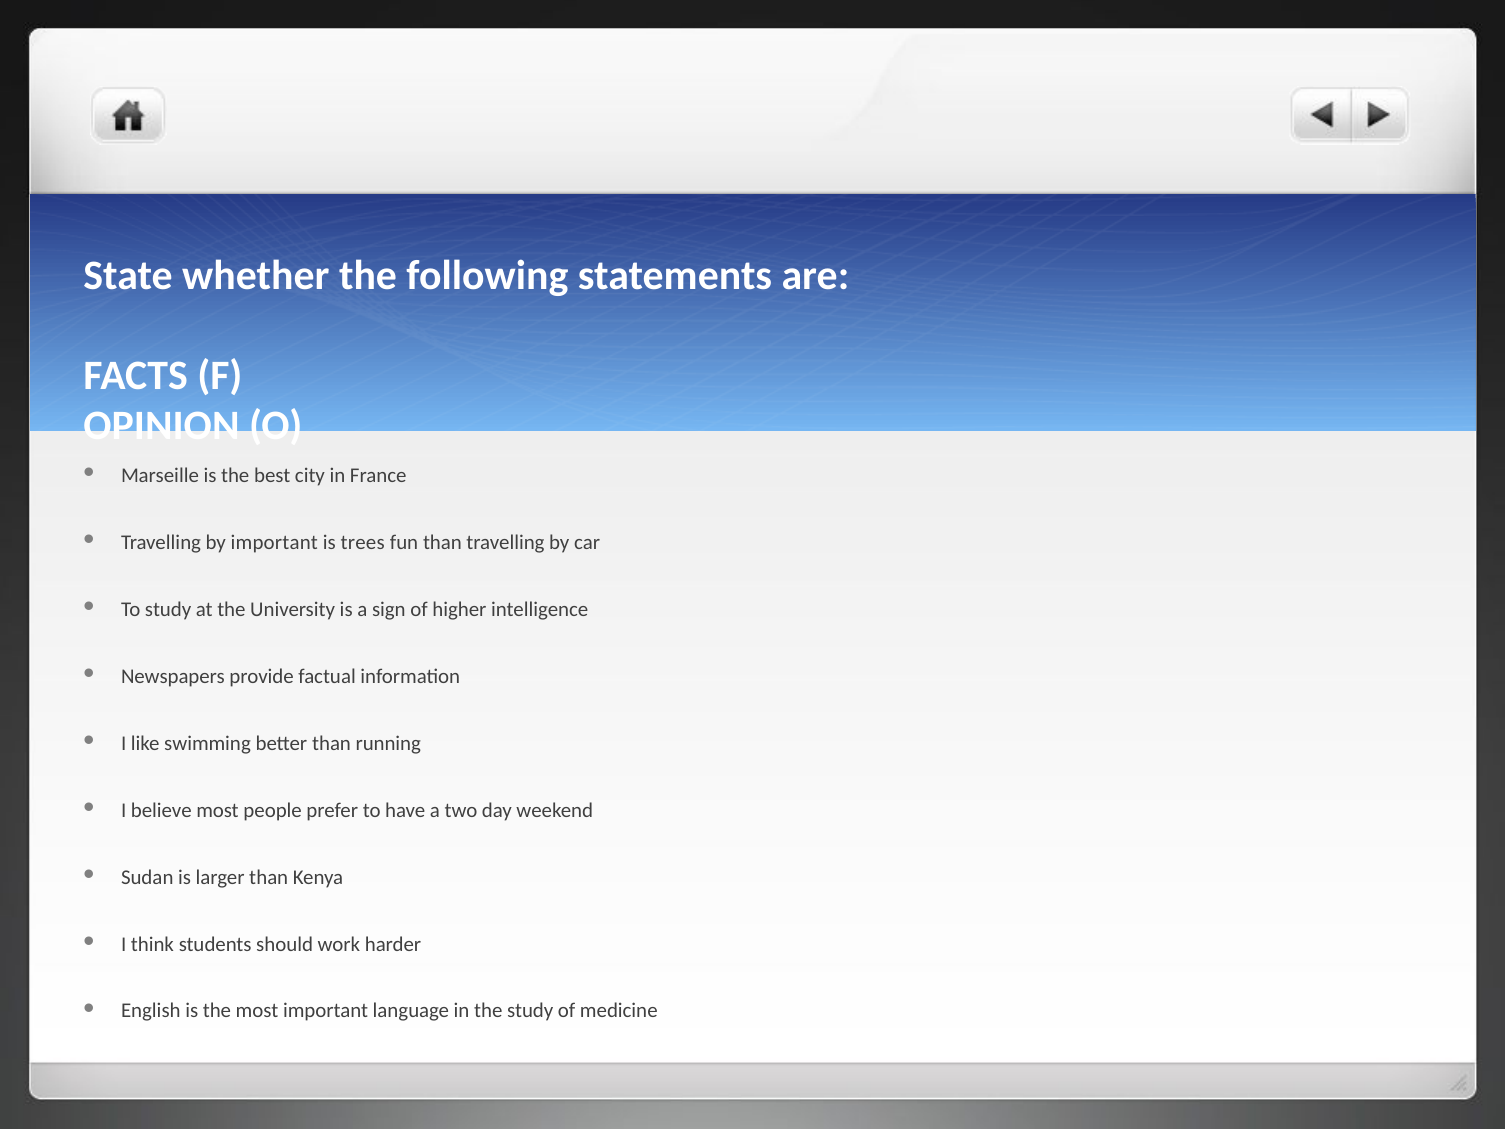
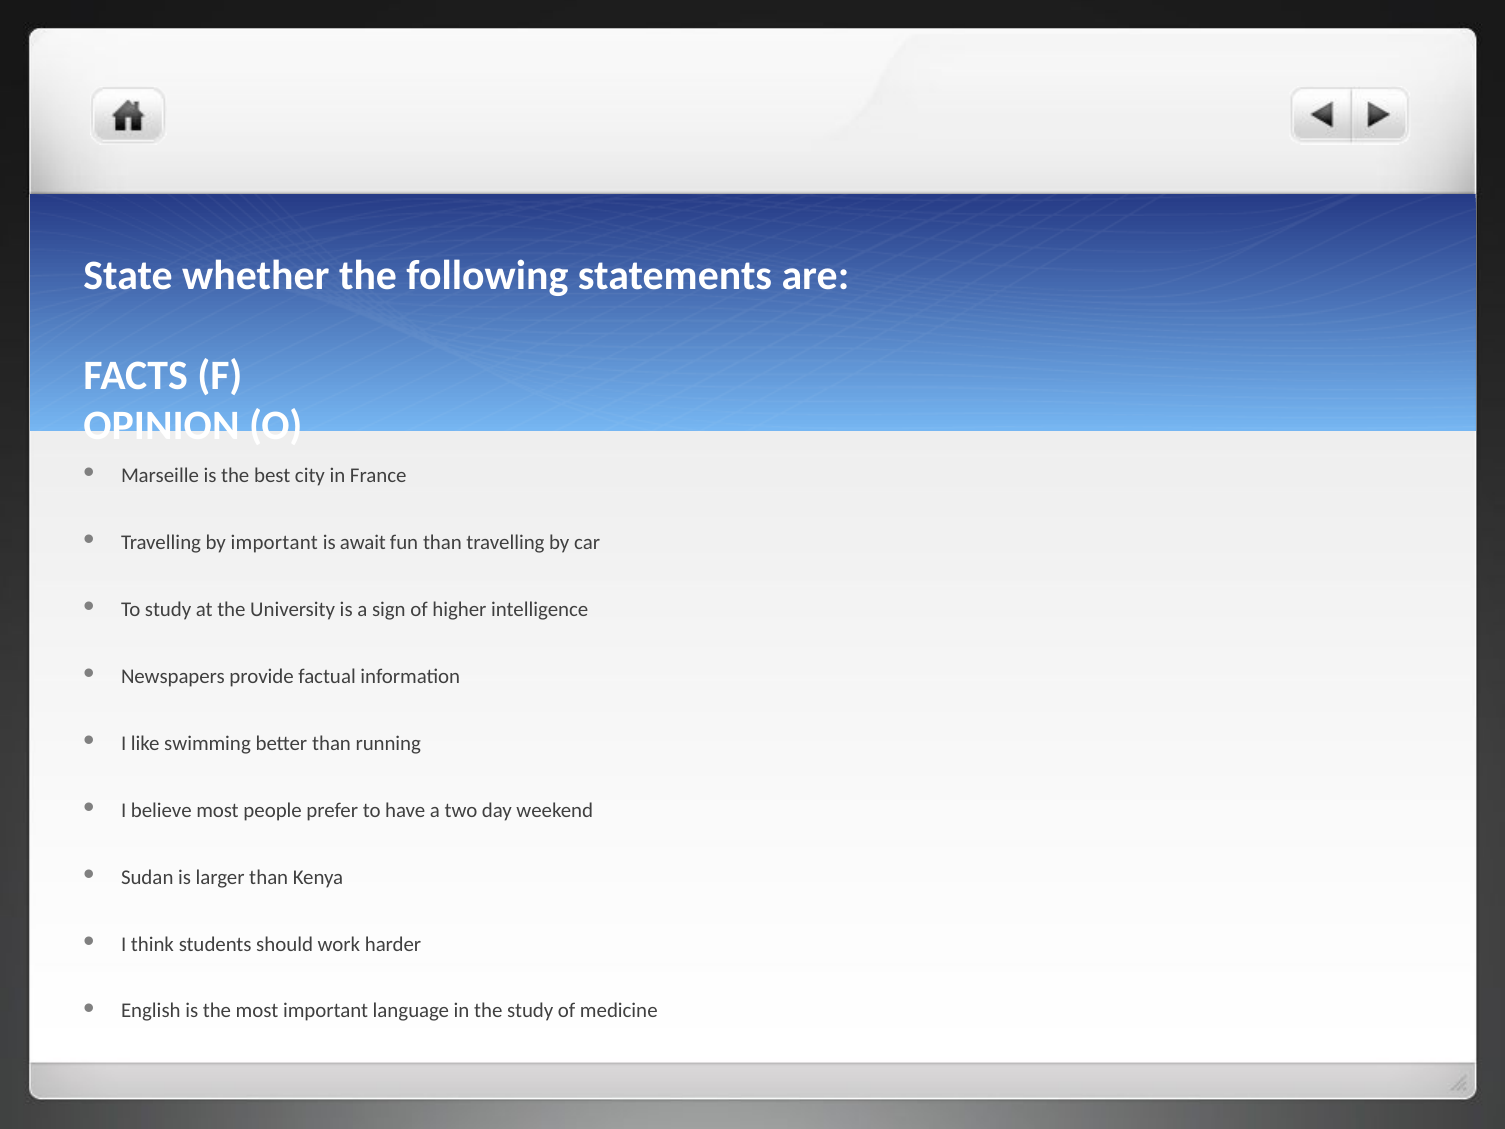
trees: trees -> await (363, 542)
